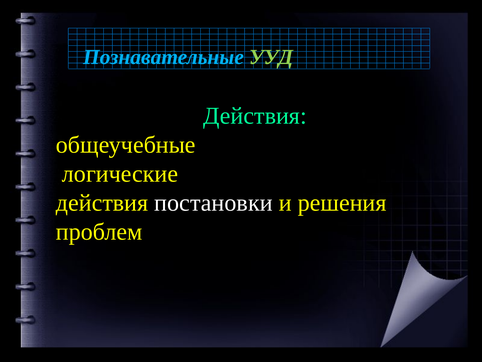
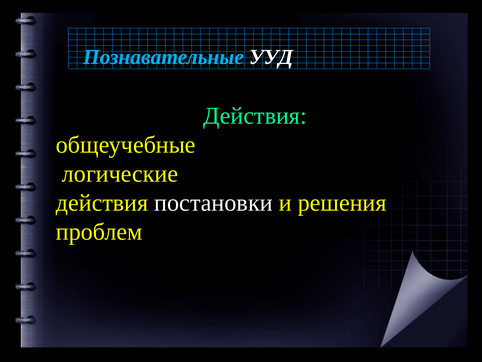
УУД colour: light green -> white (271, 57)
